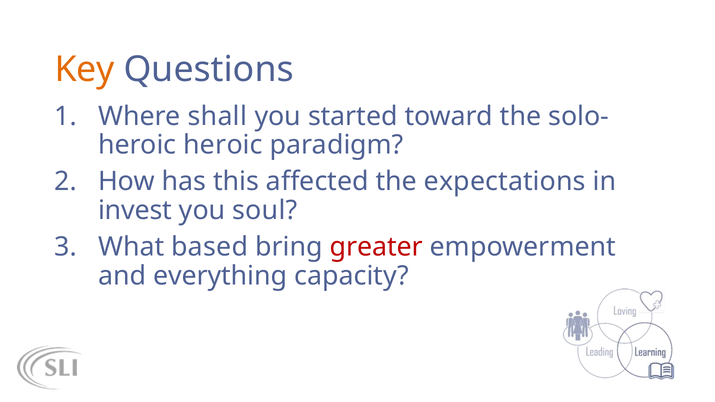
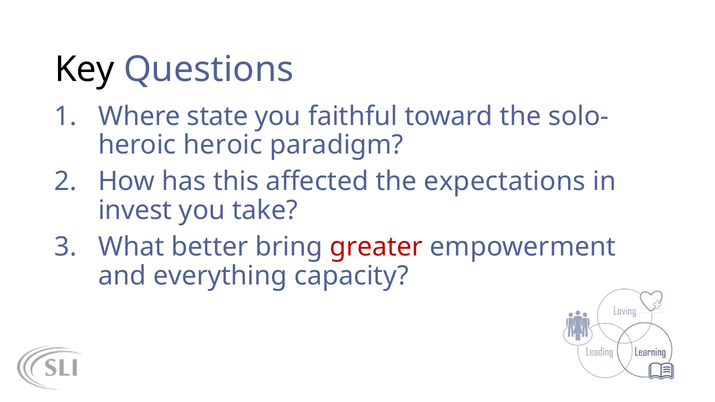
Key colour: orange -> black (85, 69)
shall: shall -> state (218, 116)
started: started -> faithful (353, 116)
soul: soul -> take (265, 211)
based: based -> better (210, 247)
